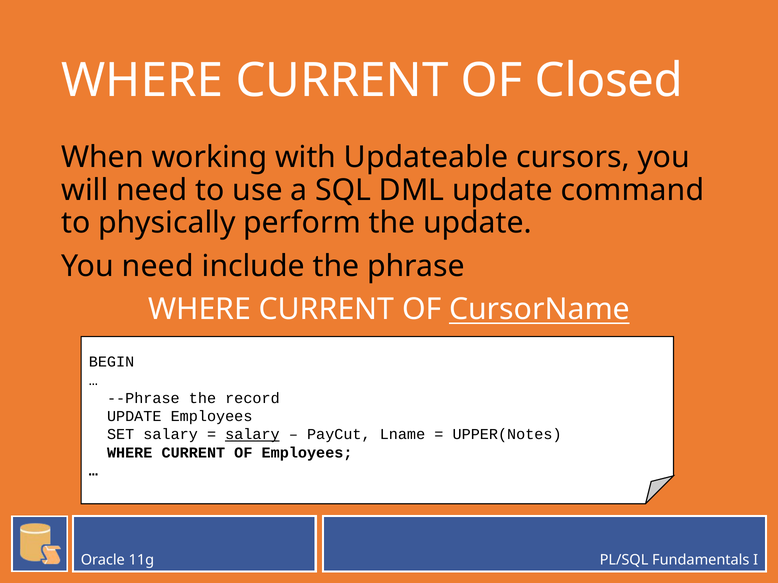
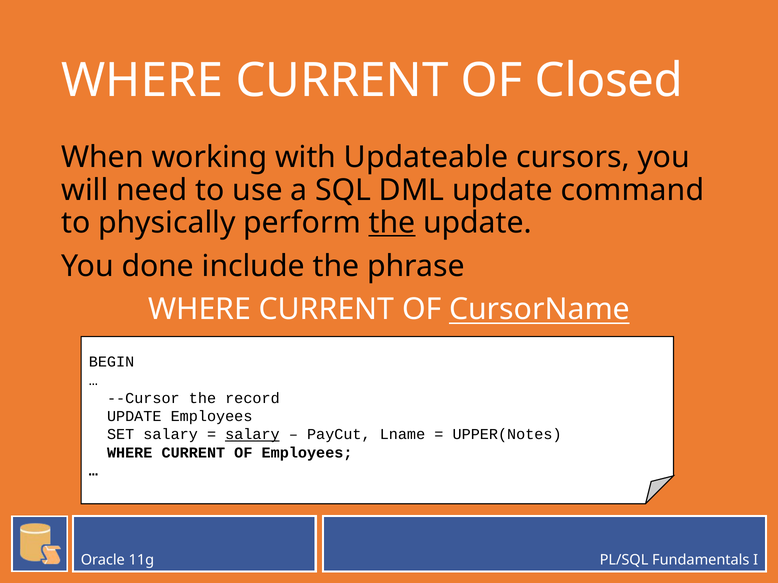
the underline: none -> present (392, 223)
You need: need -> done (158, 266)
--Phrase: --Phrase -> --Cursor (143, 399)
